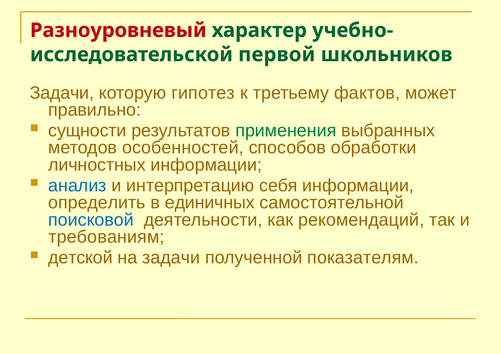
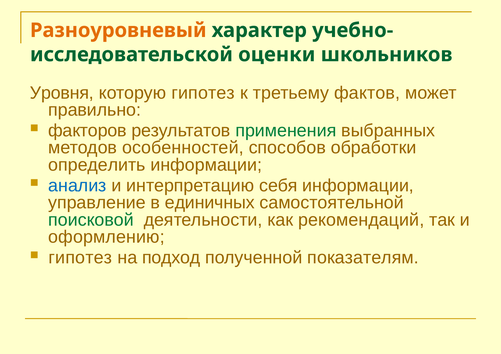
Разноуровневый colour: red -> orange (118, 30)
первой: первой -> оценки (277, 55)
Задачи: Задачи -> Уровня (62, 93)
сущности: сущности -> факторов (87, 131)
личностных: личностных -> определить (97, 165)
определить: определить -> управление (97, 203)
поисковой colour: blue -> green (91, 220)
требованиям: требованиям -> оформлению (106, 237)
детской: детской -> гипотез (80, 258)
на задачи: задачи -> подход (171, 258)
